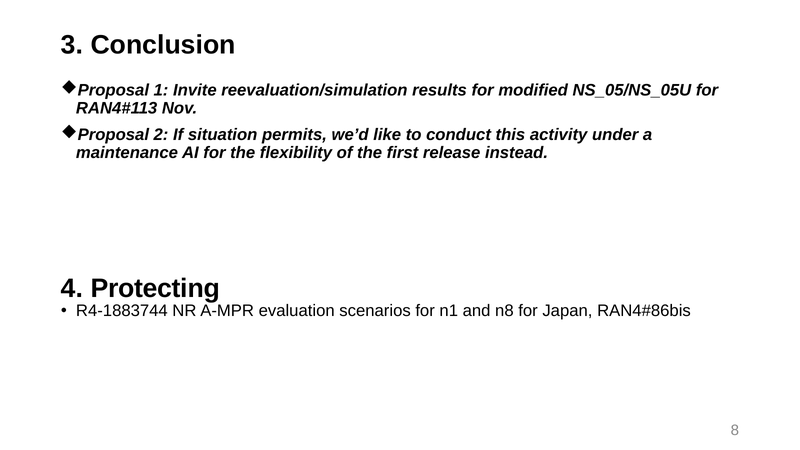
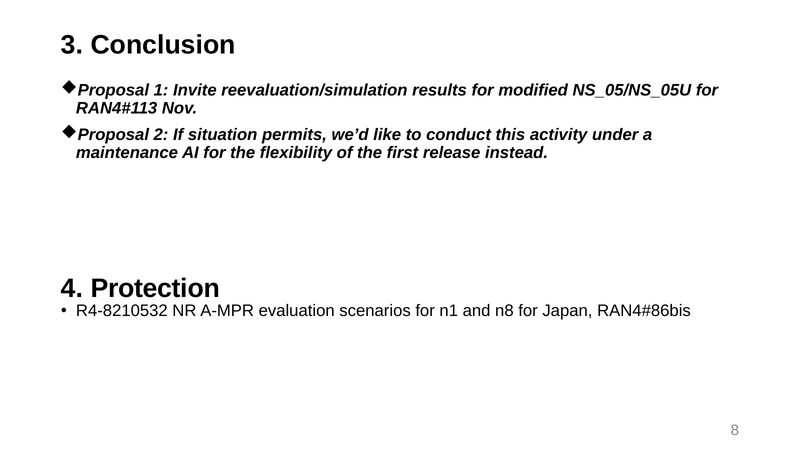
Protecting: Protecting -> Protection (155, 288)
R4-1883744: R4-1883744 -> R4-8210532 (122, 311)
